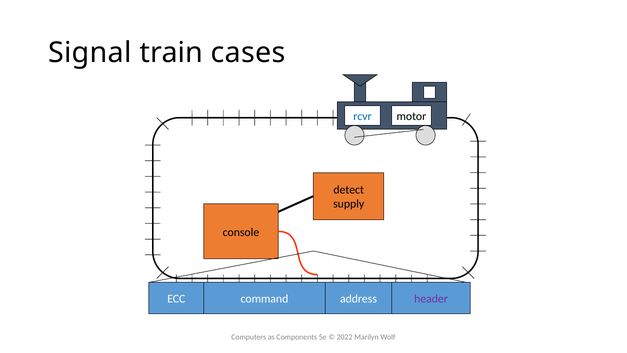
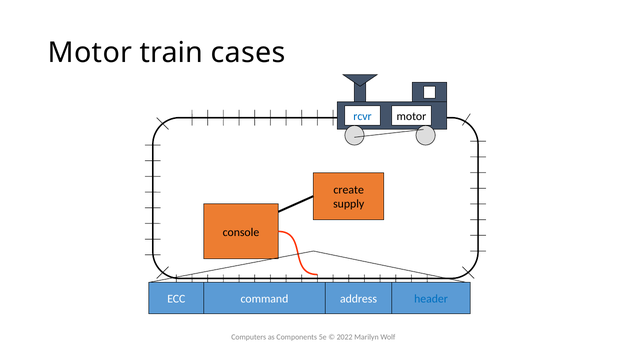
Signal: Signal -> Motor (90, 53)
detect: detect -> create (349, 190)
header colour: purple -> blue (431, 299)
